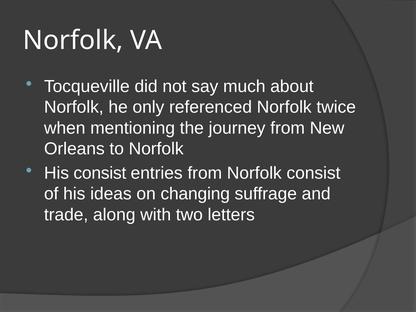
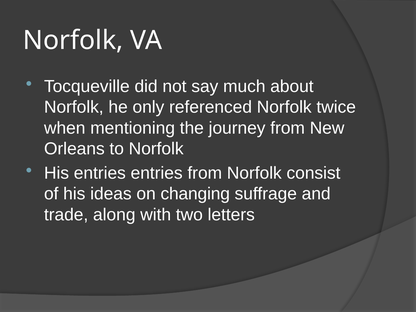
His consist: consist -> entries (100, 173)
